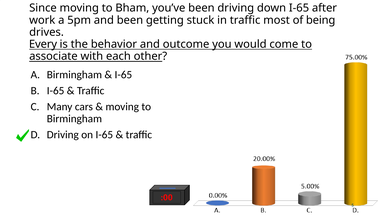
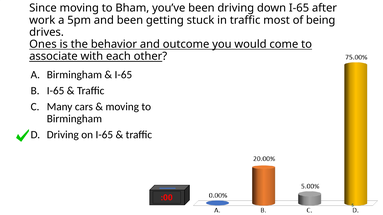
Every: Every -> Ones (43, 44)
